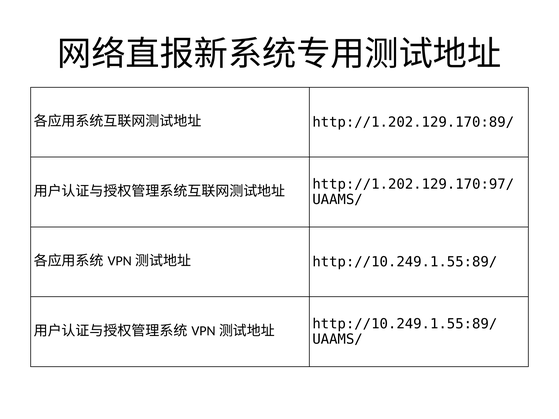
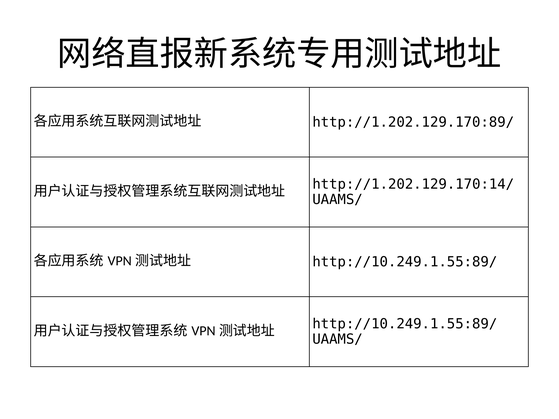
http://1.202.129.170:97/: http://1.202.129.170:97/ -> http://1.202.129.170:14/ (413, 184)
